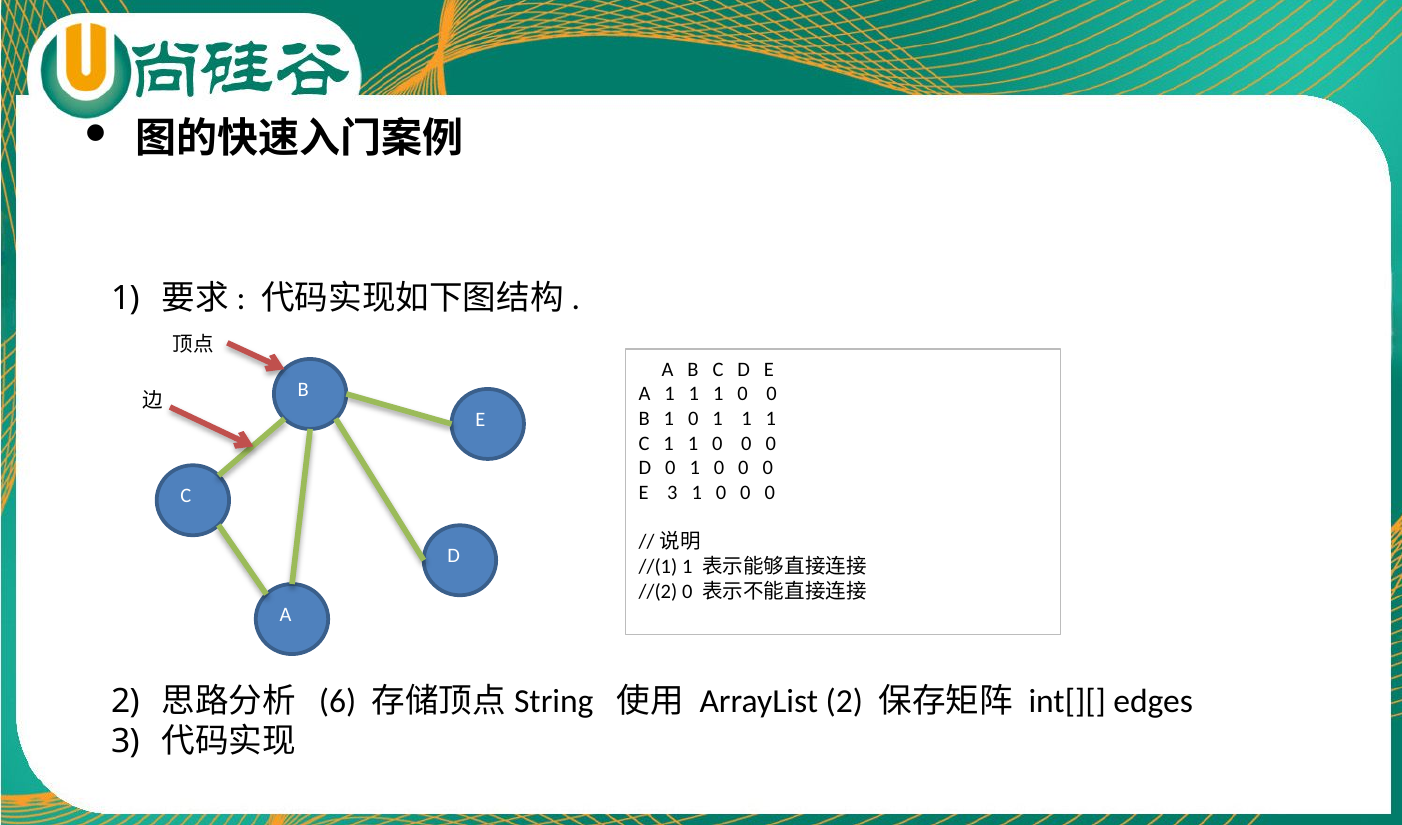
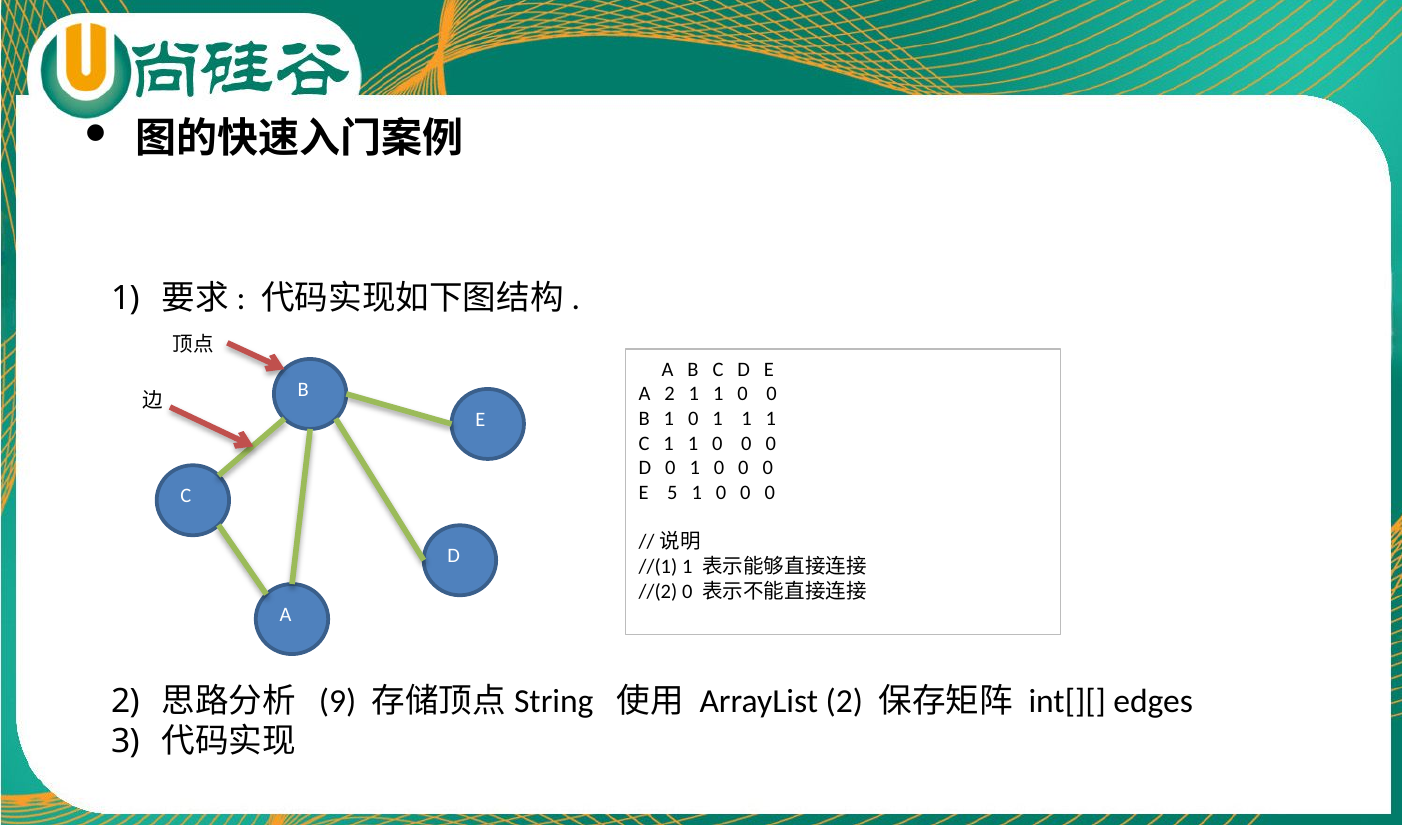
A 1: 1 -> 2 (670, 394)
E 3: 3 -> 5 (672, 493)
6: 6 -> 9 (338, 702)
